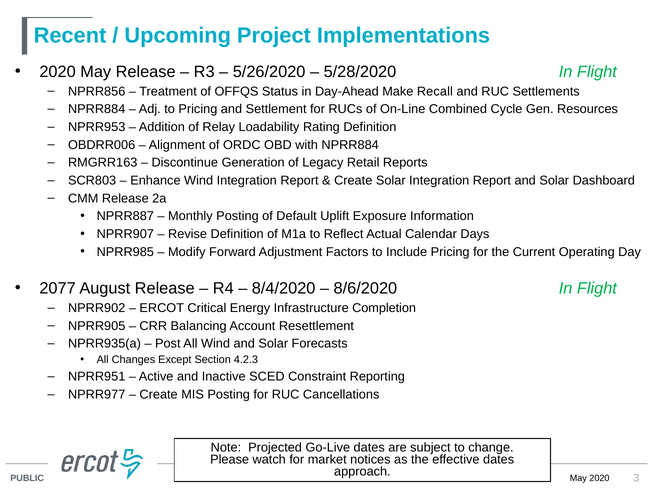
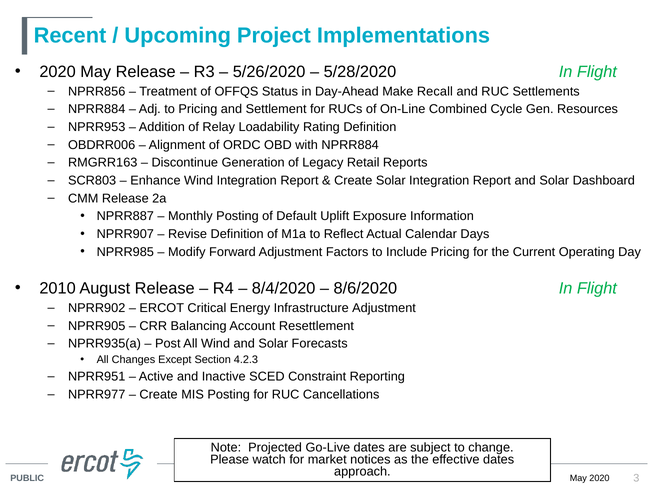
2077: 2077 -> 2010 (58, 288)
Infrastructure Completion: Completion -> Adjustment (384, 308)
